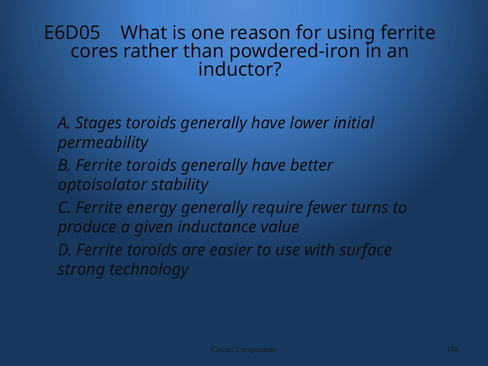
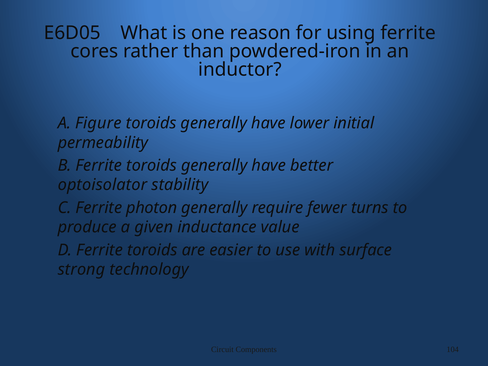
Stages: Stages -> Figure (98, 123)
energy: energy -> photon (152, 208)
